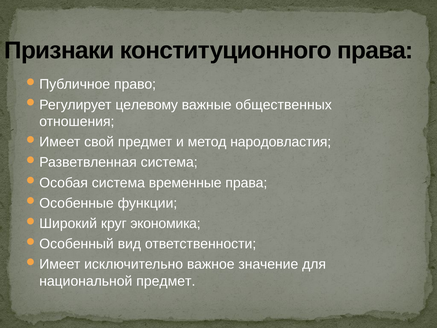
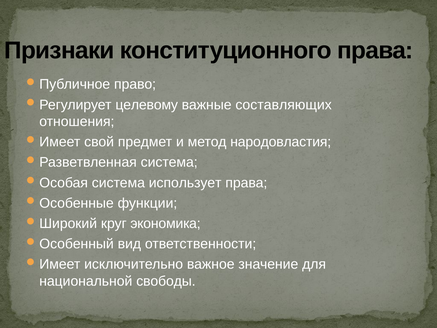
общественных: общественных -> составляющих (284, 105)
временные: временные -> использует (185, 183)
национальной предмет: предмет -> свободы (166, 281)
